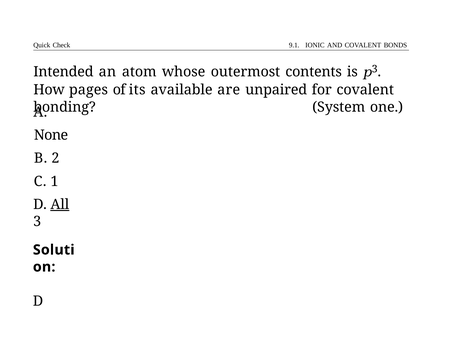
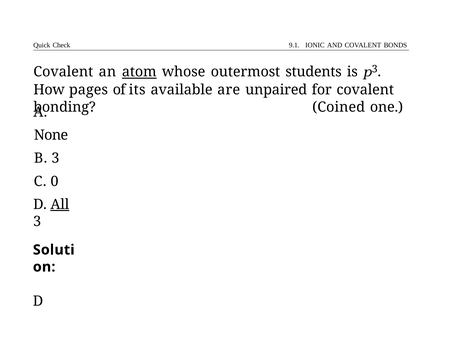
Intended: Intended -> Covalent (63, 72)
atom underline: none -> present (139, 72)
contents: contents -> students (314, 72)
System: System -> Coined (339, 107)
B 2: 2 -> 3 (55, 158)
1: 1 -> 0 (55, 181)
